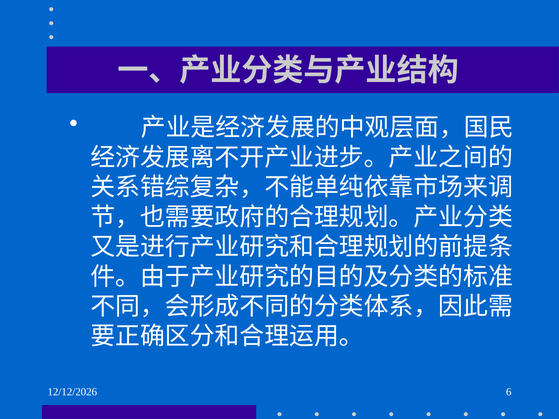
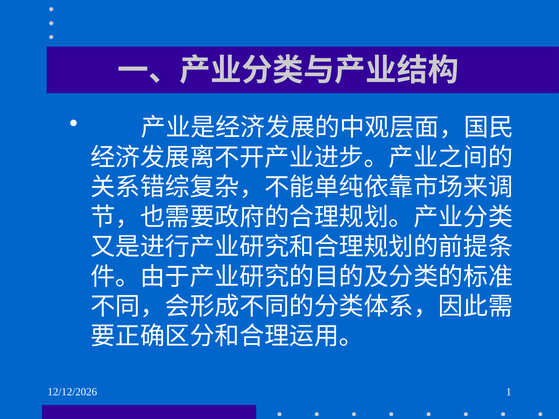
6: 6 -> 1 (509, 392)
